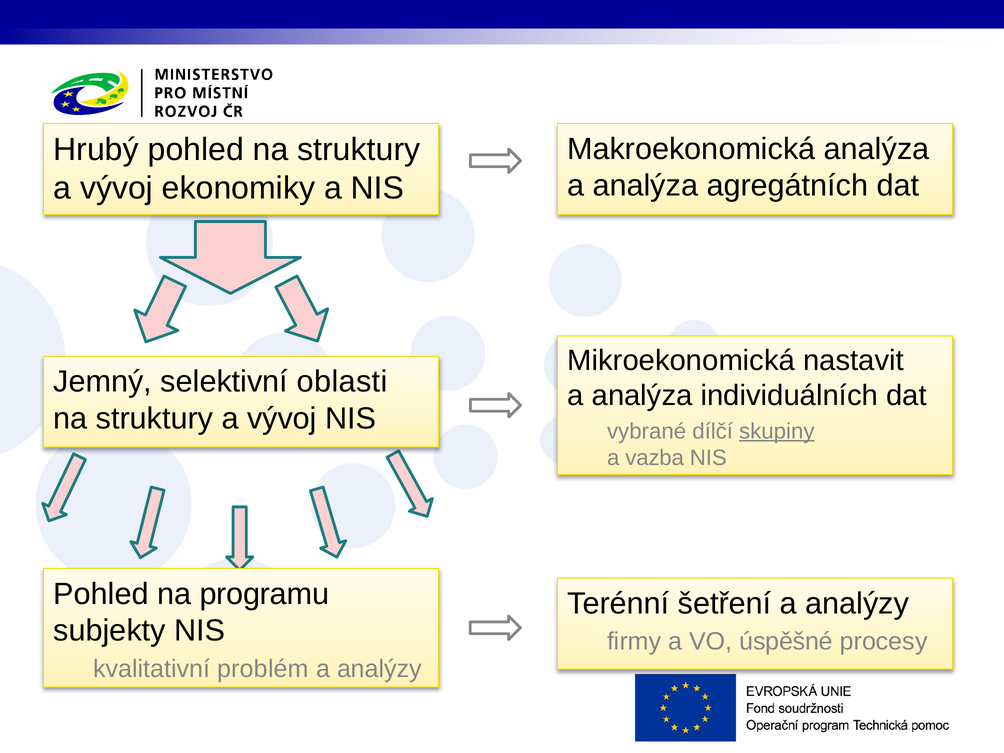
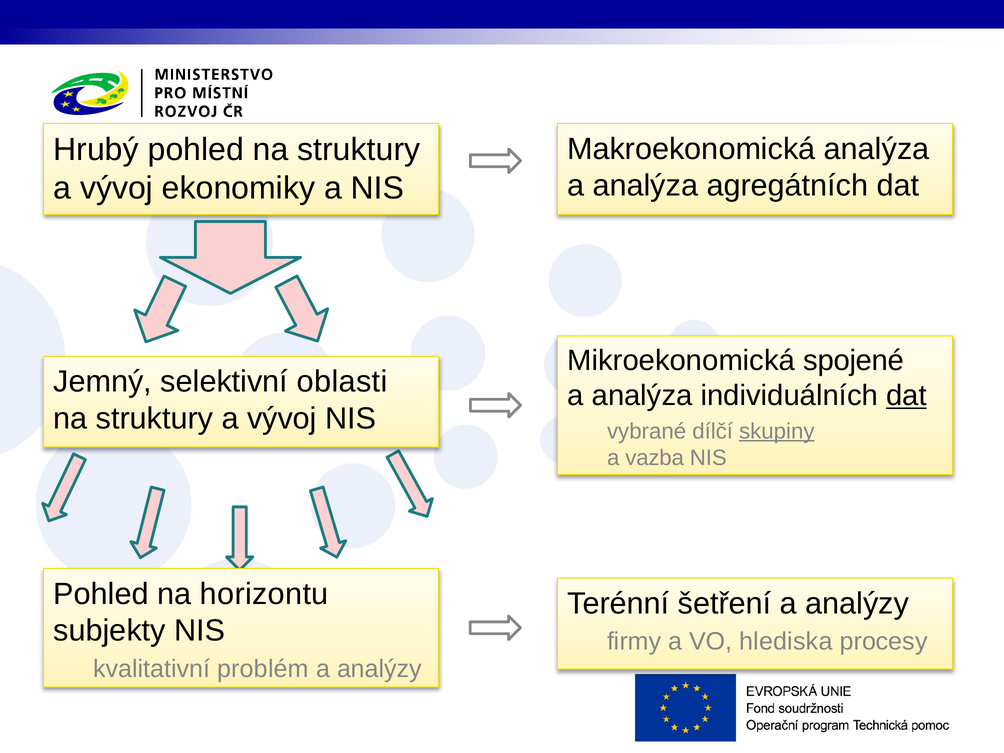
nastavit: nastavit -> spojené (854, 360)
dat underline: none -> present (906, 396)
programu: programu -> horizontu (264, 594)
úspěšné: úspěšné -> hlediska (786, 642)
